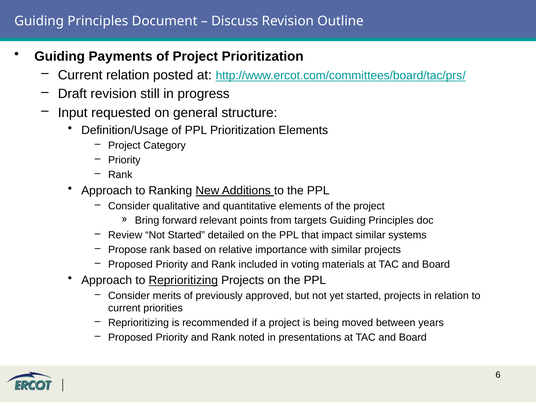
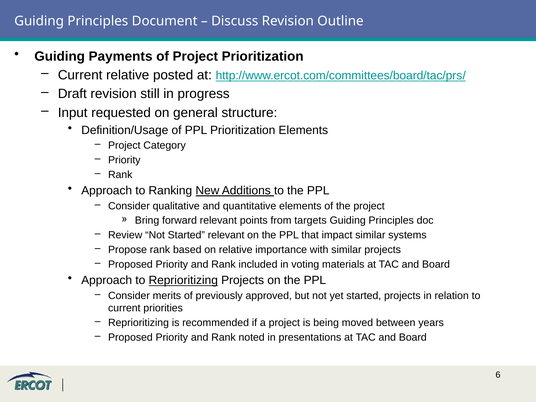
Current relation: relation -> relative (128, 75)
Started detailed: detailed -> relevant (226, 235)
